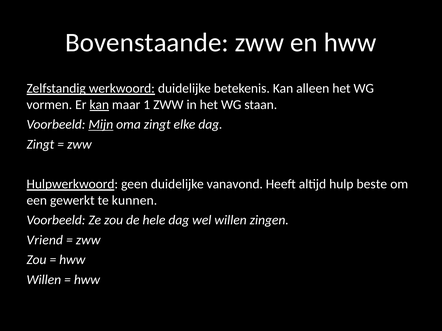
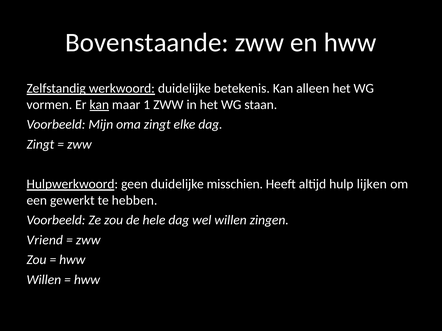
Mijn underline: present -> none (101, 125)
vanavond: vanavond -> misschien (235, 184)
beste: beste -> lijken (372, 184)
kunnen: kunnen -> hebben (135, 201)
